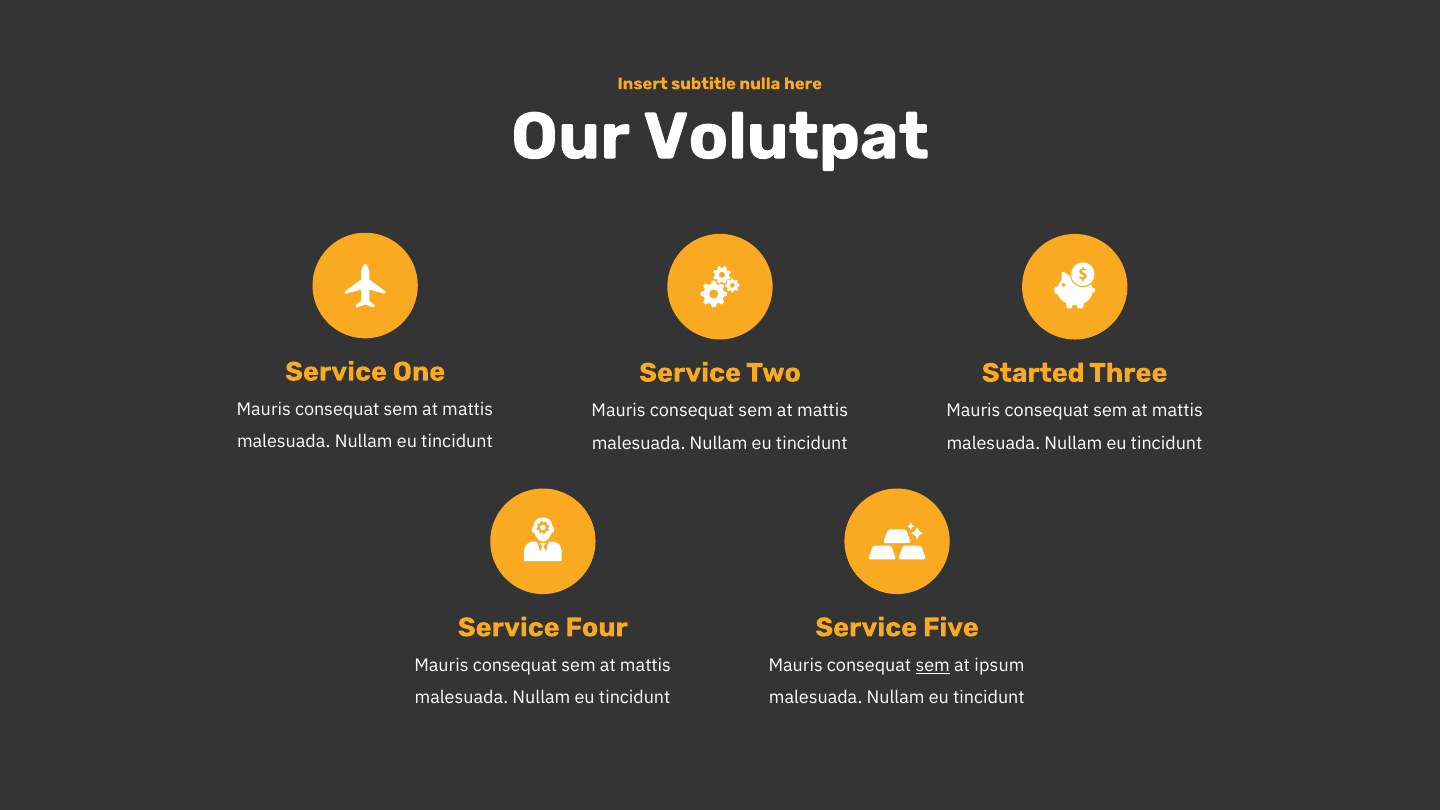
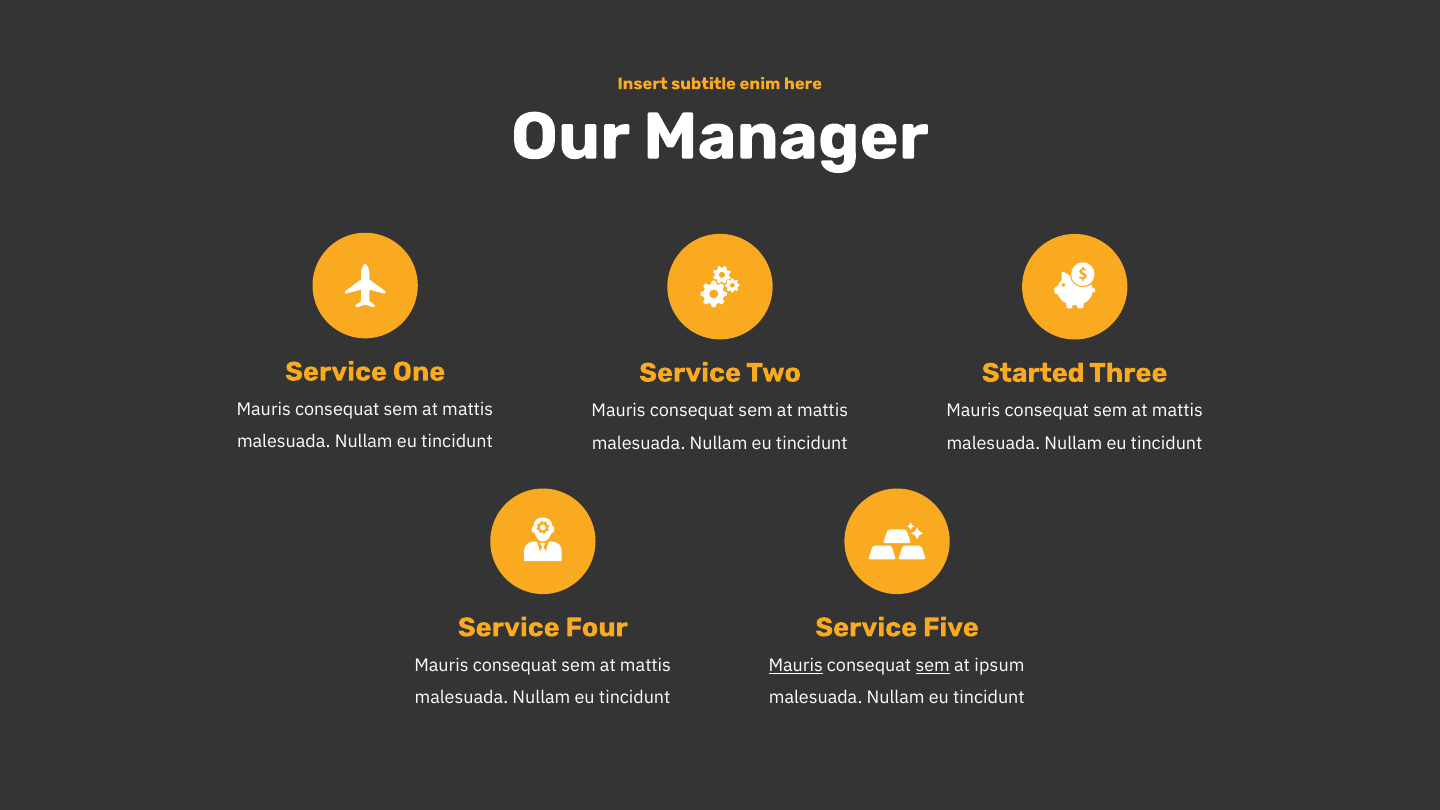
nulla: nulla -> enim (760, 84)
Volutpat: Volutpat -> Manager (786, 137)
Mauris underline: none -> present (796, 665)
